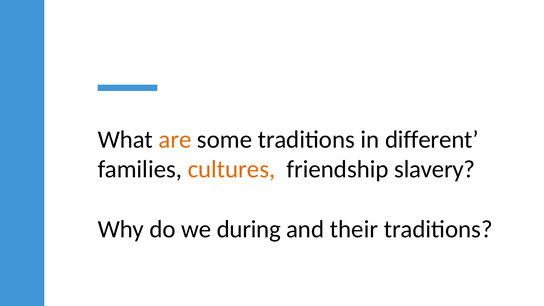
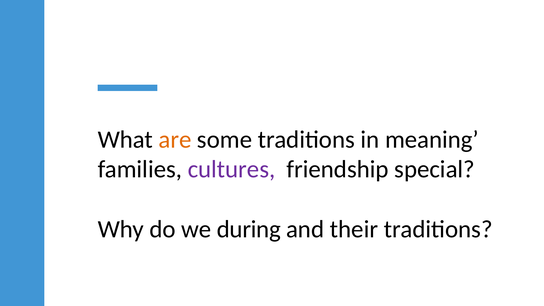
different: different -> meaning (432, 139)
cultures colour: orange -> purple (232, 169)
slavery: slavery -> special (435, 169)
